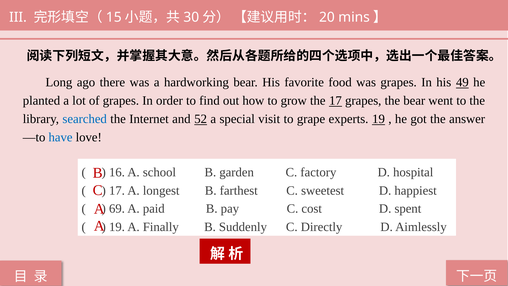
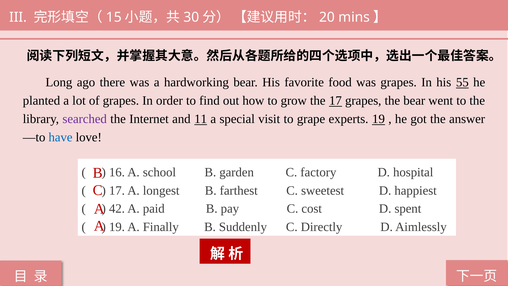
49: 49 -> 55 (462, 82)
searched colour: blue -> purple (85, 119)
52: 52 -> 11 (201, 119)
69: 69 -> 42 (117, 209)
